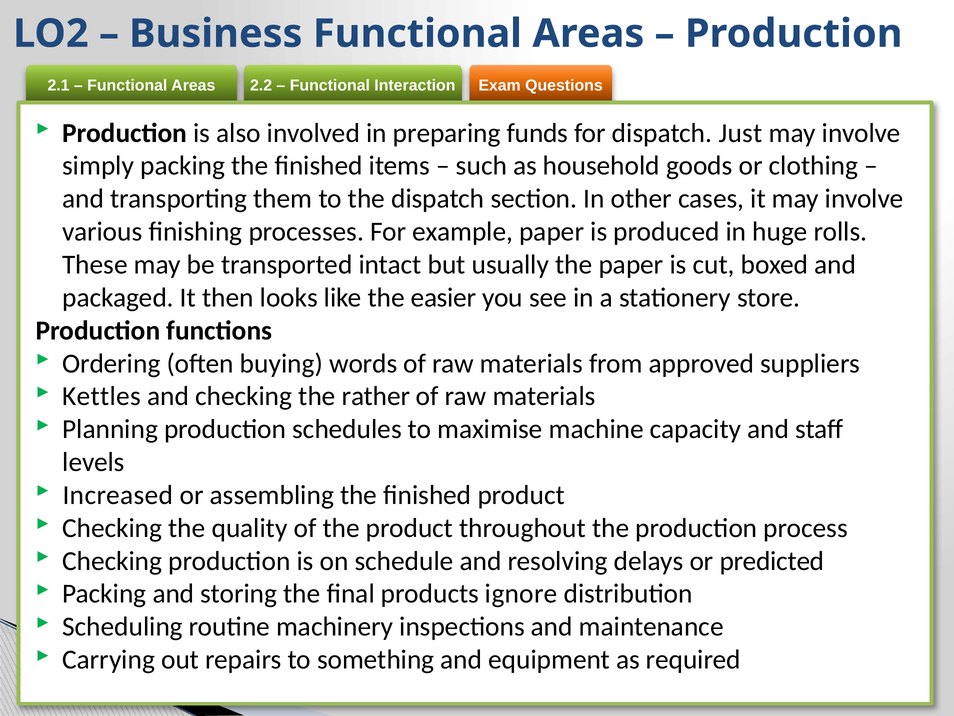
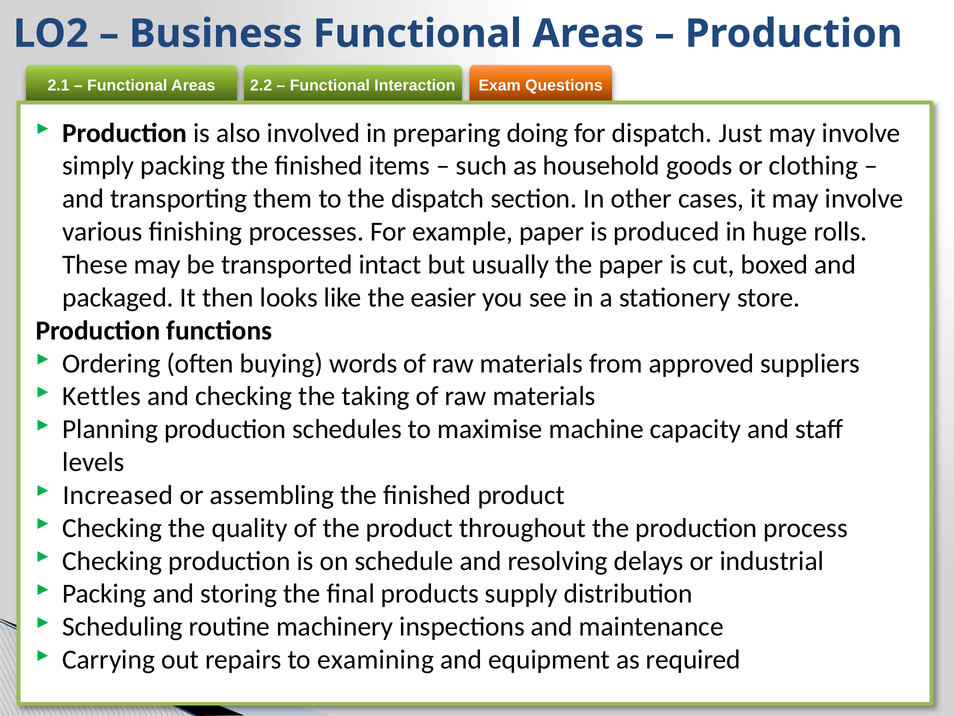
funds: funds -> doing (537, 133)
rather: rather -> taking (376, 396)
predicted: predicted -> industrial (772, 561)
ignore: ignore -> supply (521, 594)
something: something -> examining (376, 659)
